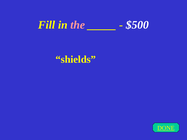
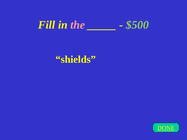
$500 colour: white -> light green (137, 25)
